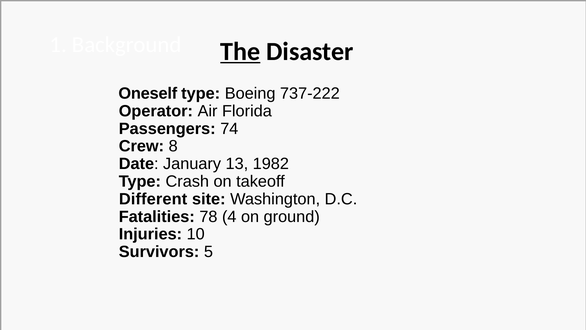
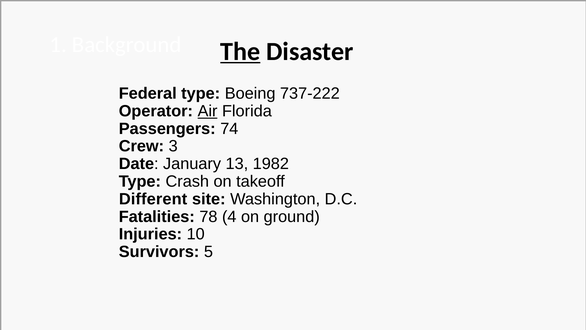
Oneself: Oneself -> Federal (148, 93)
Air underline: none -> present (208, 111)
8: 8 -> 3 (173, 146)
